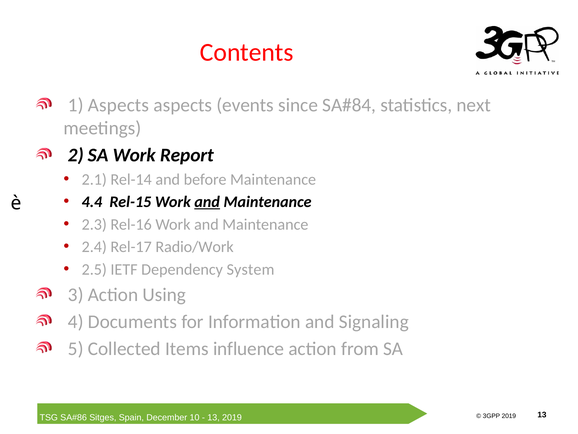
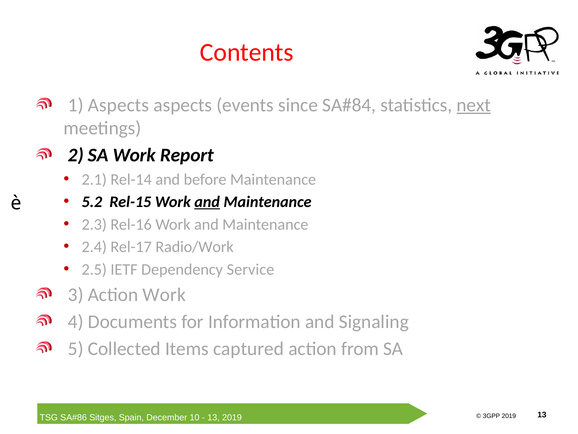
next underline: none -> present (474, 105)
4.4: 4.4 -> 5.2 (92, 202)
System: System -> Service (251, 269)
Action Using: Using -> Work (164, 294)
influence: influence -> captured (249, 348)
